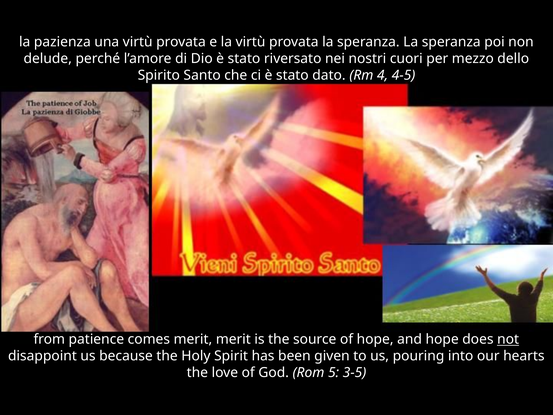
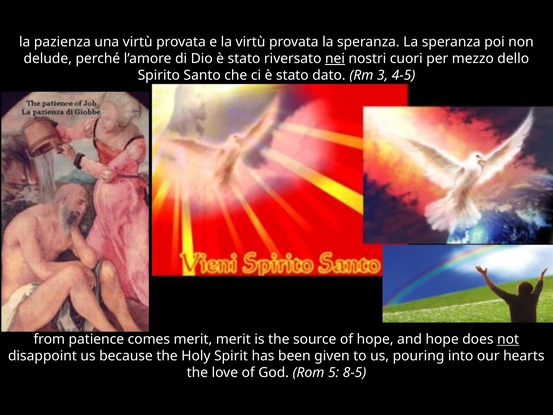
nei underline: none -> present (335, 59)
4: 4 -> 3 (383, 75)
3-5: 3-5 -> 8-5 (354, 372)
